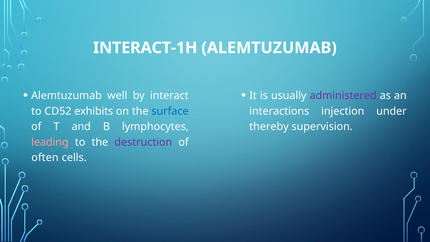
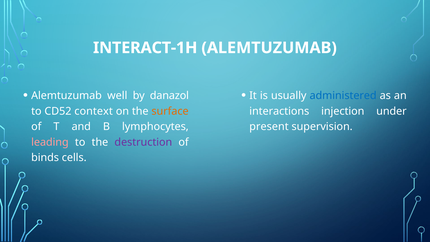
interact: interact -> danazol (169, 96)
administered colour: purple -> blue (343, 96)
exhibits: exhibits -> context (94, 111)
surface colour: blue -> orange (170, 111)
thereby: thereby -> present (269, 127)
often: often -> binds (45, 158)
